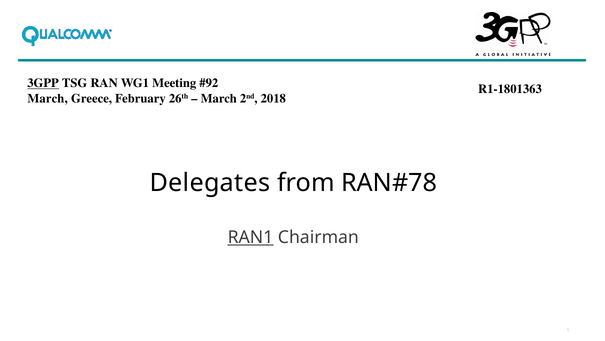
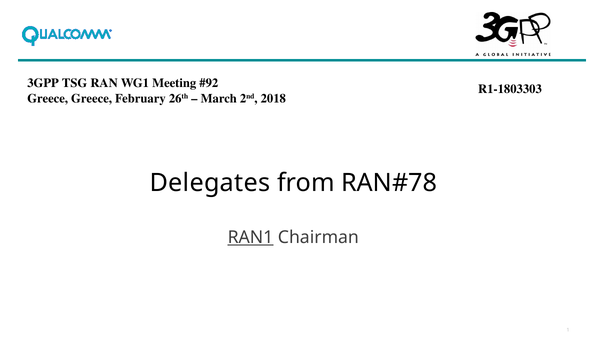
3GPP underline: present -> none (43, 83)
R1-1801363: R1-1801363 -> R1-1803303 (510, 89)
March: March -> Greece (48, 98)
